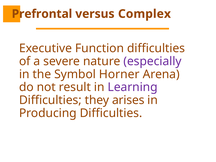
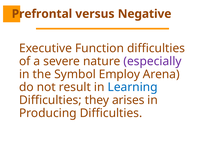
Complex: Complex -> Negative (145, 14)
Horner: Horner -> Employ (119, 74)
Learning colour: purple -> blue (133, 87)
